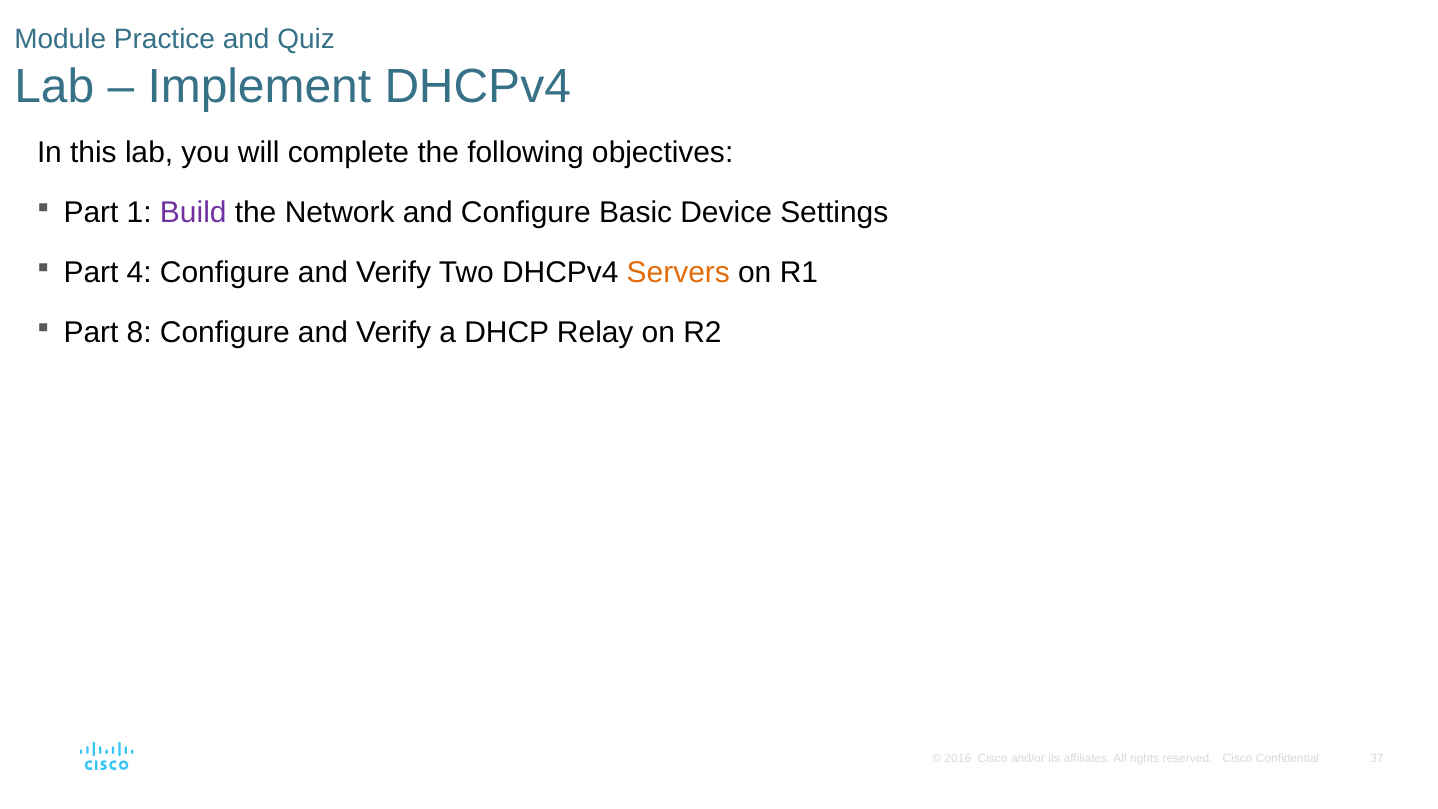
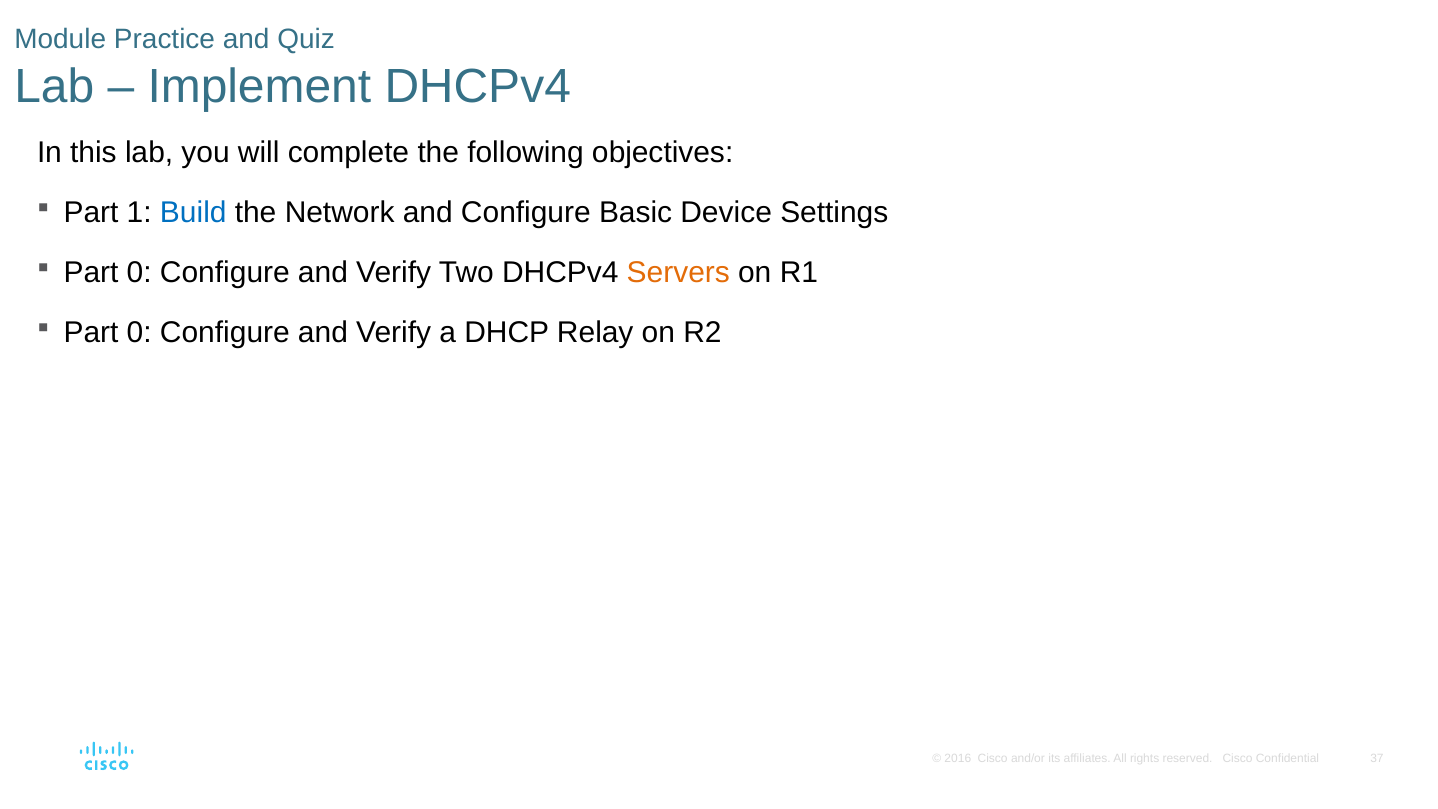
Build colour: purple -> blue (193, 213)
4: 4 -> 0 (139, 273)
8: 8 -> 0 (139, 333)
